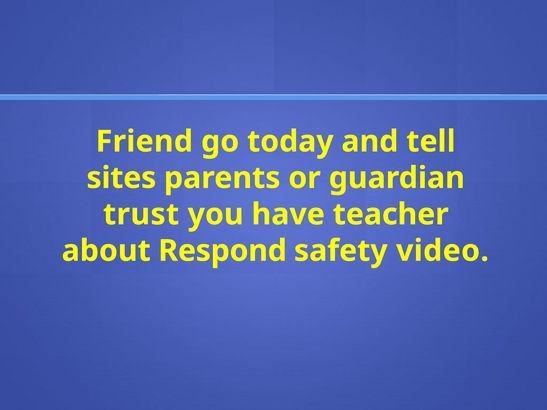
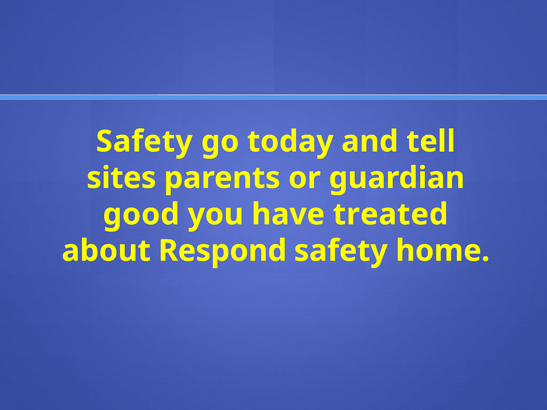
Friend: Friend -> Safety (144, 142)
trust: trust -> good (141, 215)
teacher: teacher -> treated (391, 215)
video: video -> home (443, 251)
